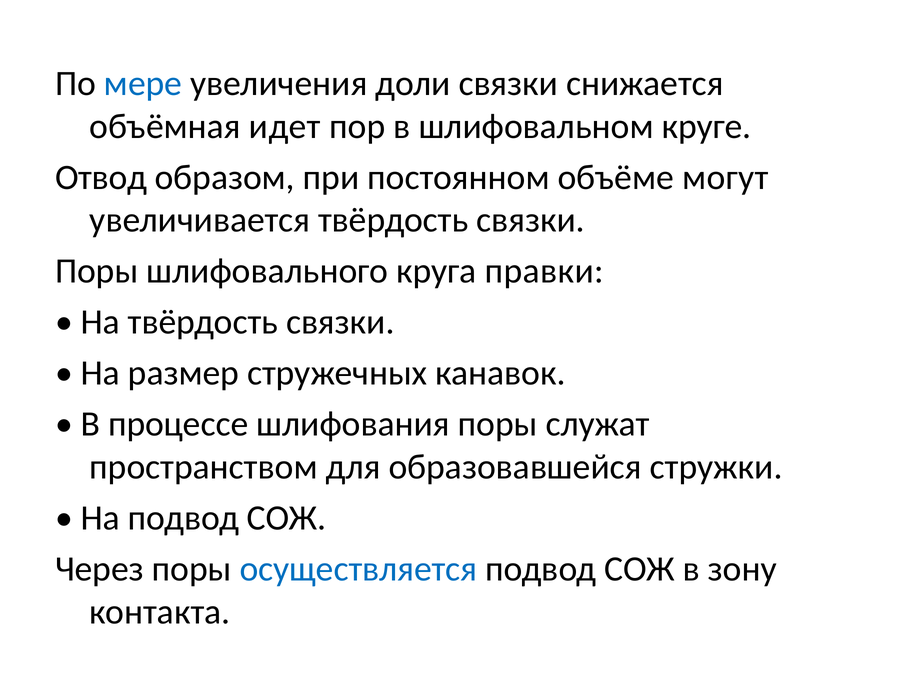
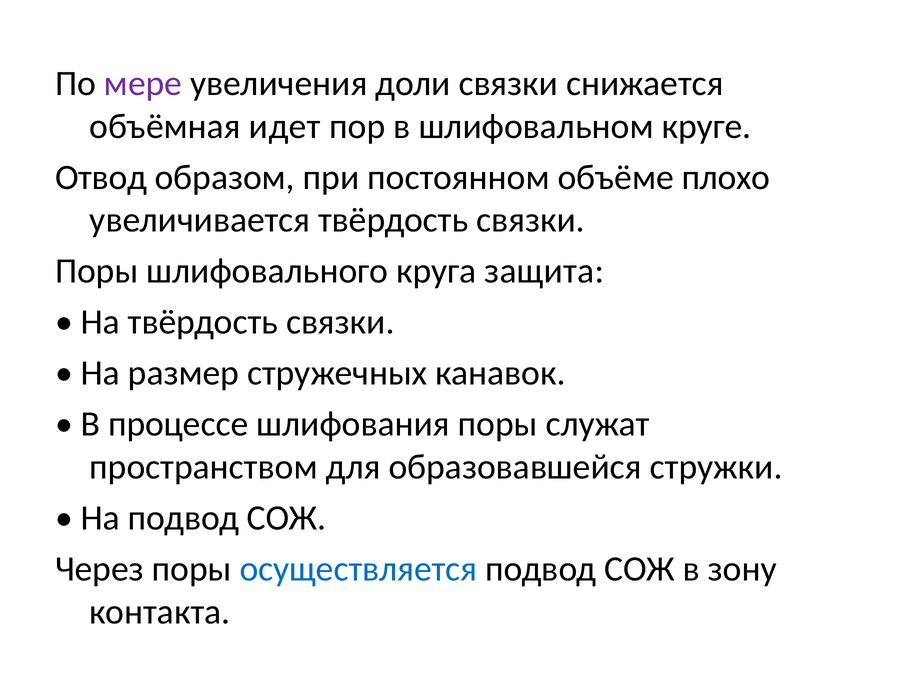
мере colour: blue -> purple (143, 84)
могут: могут -> плохо (726, 177)
правки: правки -> защита (544, 271)
